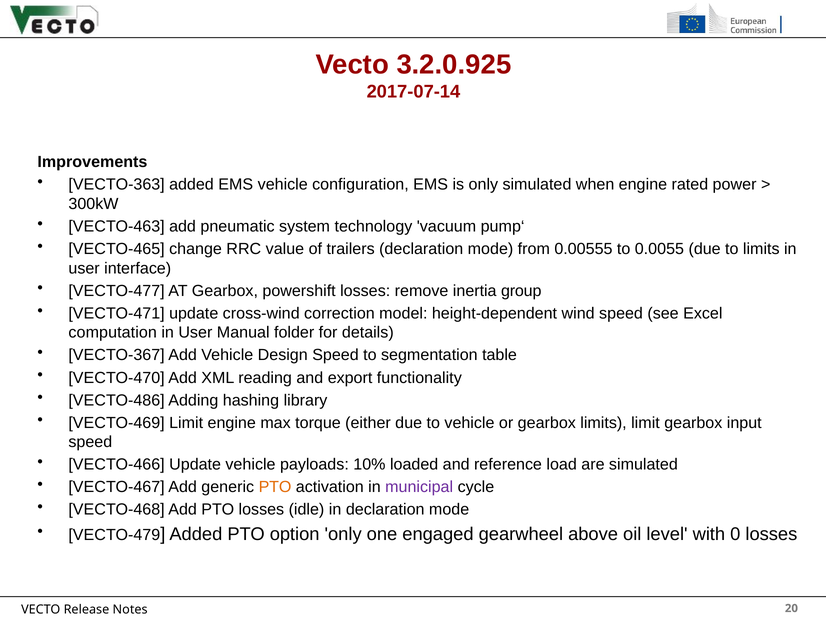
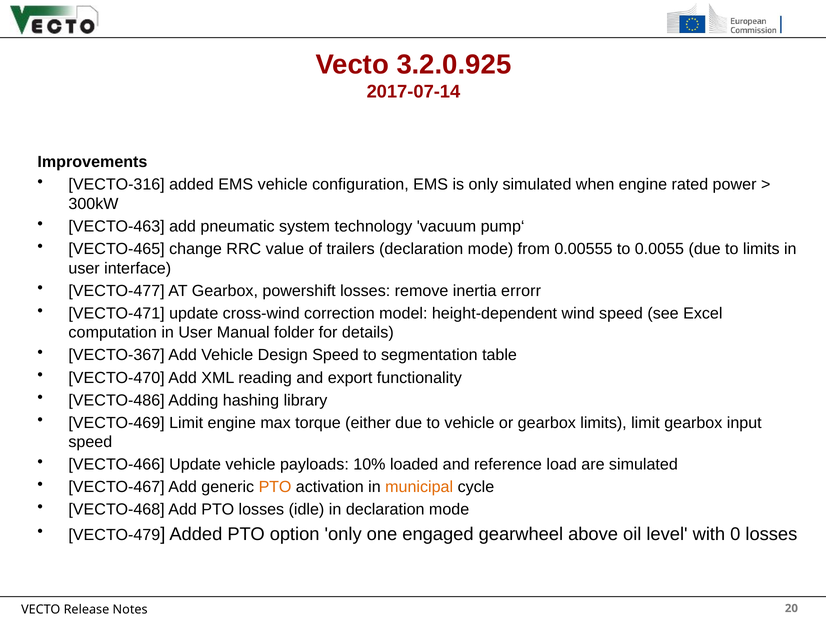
VECTO-363: VECTO-363 -> VECTO-316 (117, 185)
group: group -> errorr (521, 291)
municipal colour: purple -> orange (419, 487)
